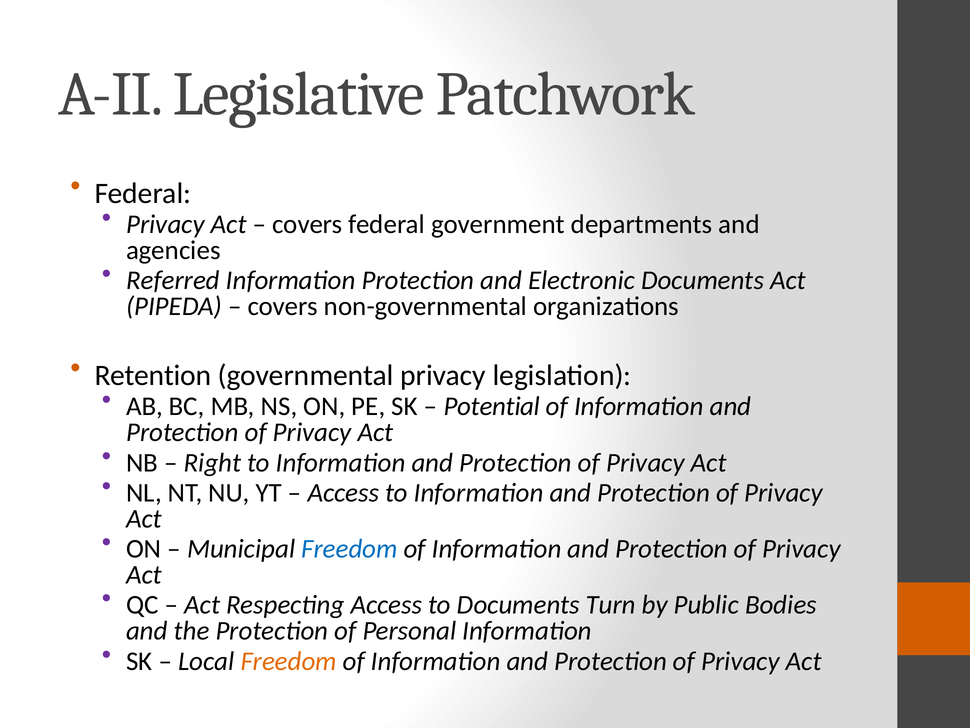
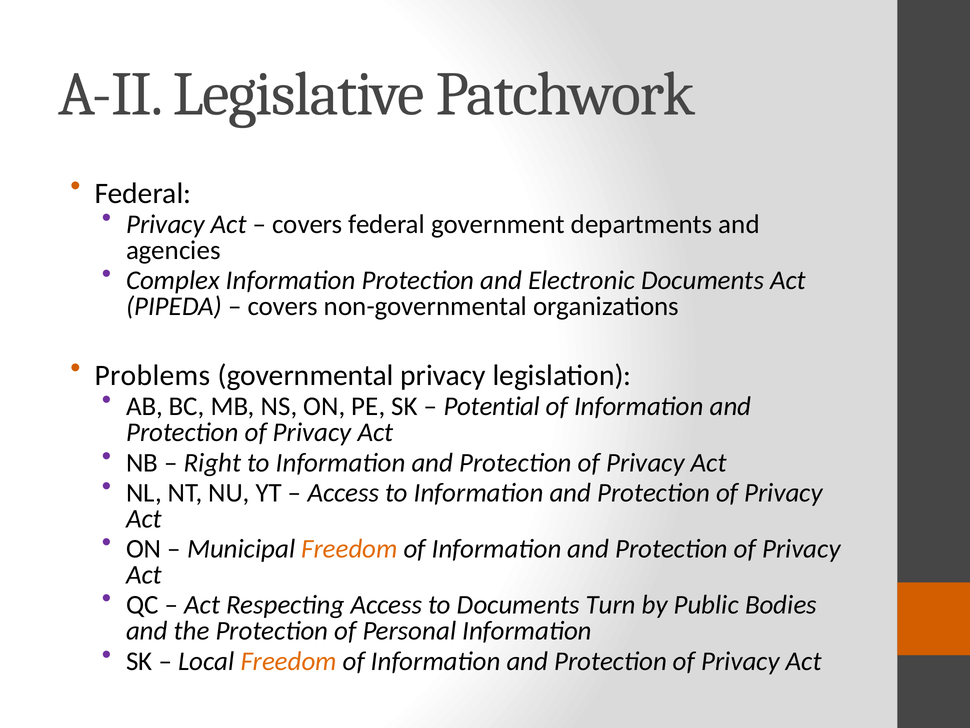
Referred: Referred -> Complex (173, 280)
Retention: Retention -> Problems (153, 375)
Freedom colour: blue -> orange (349, 549)
